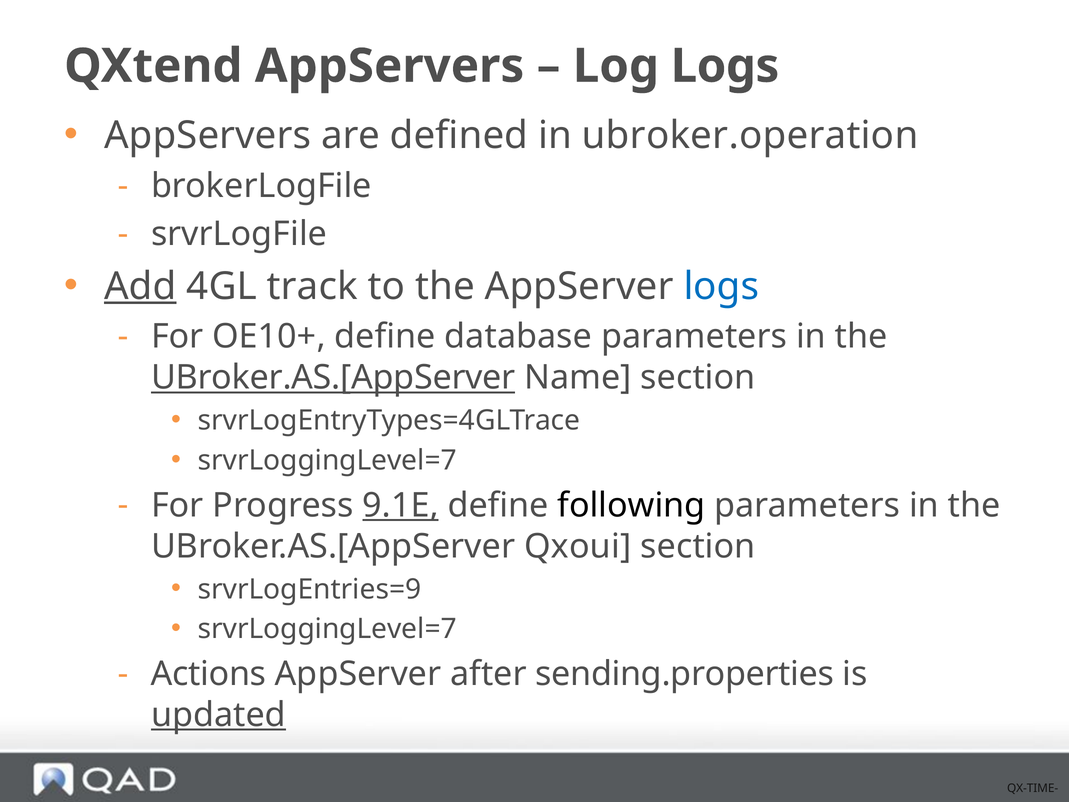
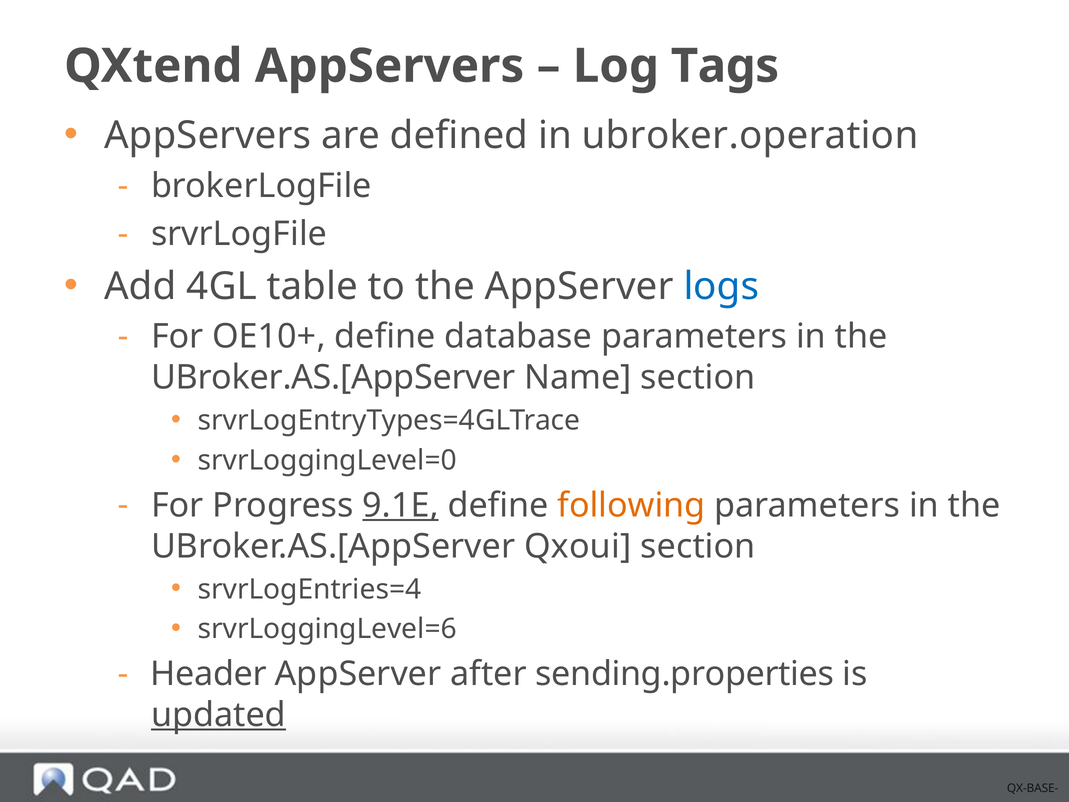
Log Logs: Logs -> Tags (725, 66)
Add underline: present -> none (140, 286)
track: track -> table (312, 286)
UBroker.AS.[AppServer underline: present -> none (333, 378)
srvrLoggingLevel=7: srvrLoggingLevel=7 -> srvrLoggingLevel=0 (327, 460)
following colour: black -> orange (631, 505)
srvrLogEntries=9: srvrLogEntries=9 -> srvrLogEntries=4 (310, 589)
srvrLoggingLevel=7: srvrLoggingLevel=7 -> srvrLoggingLevel=6 (327, 629)
Actions: Actions -> Header (209, 674)
QX-TIME-: QX-TIME- -> QX-BASE- (1033, 788)
